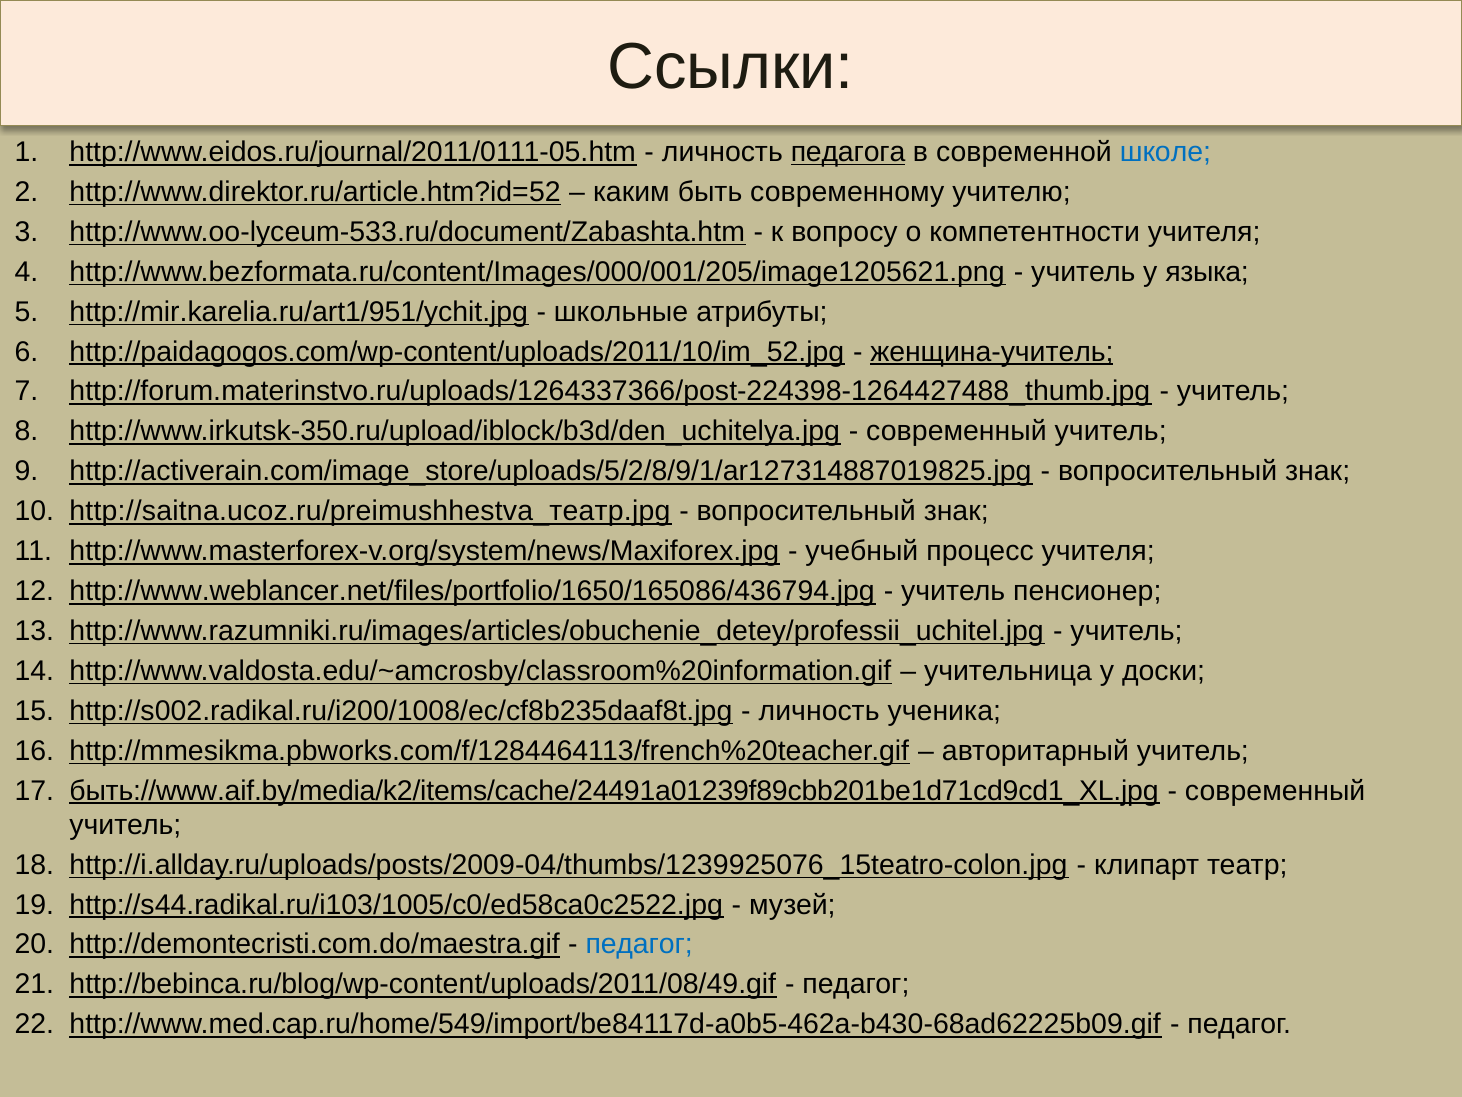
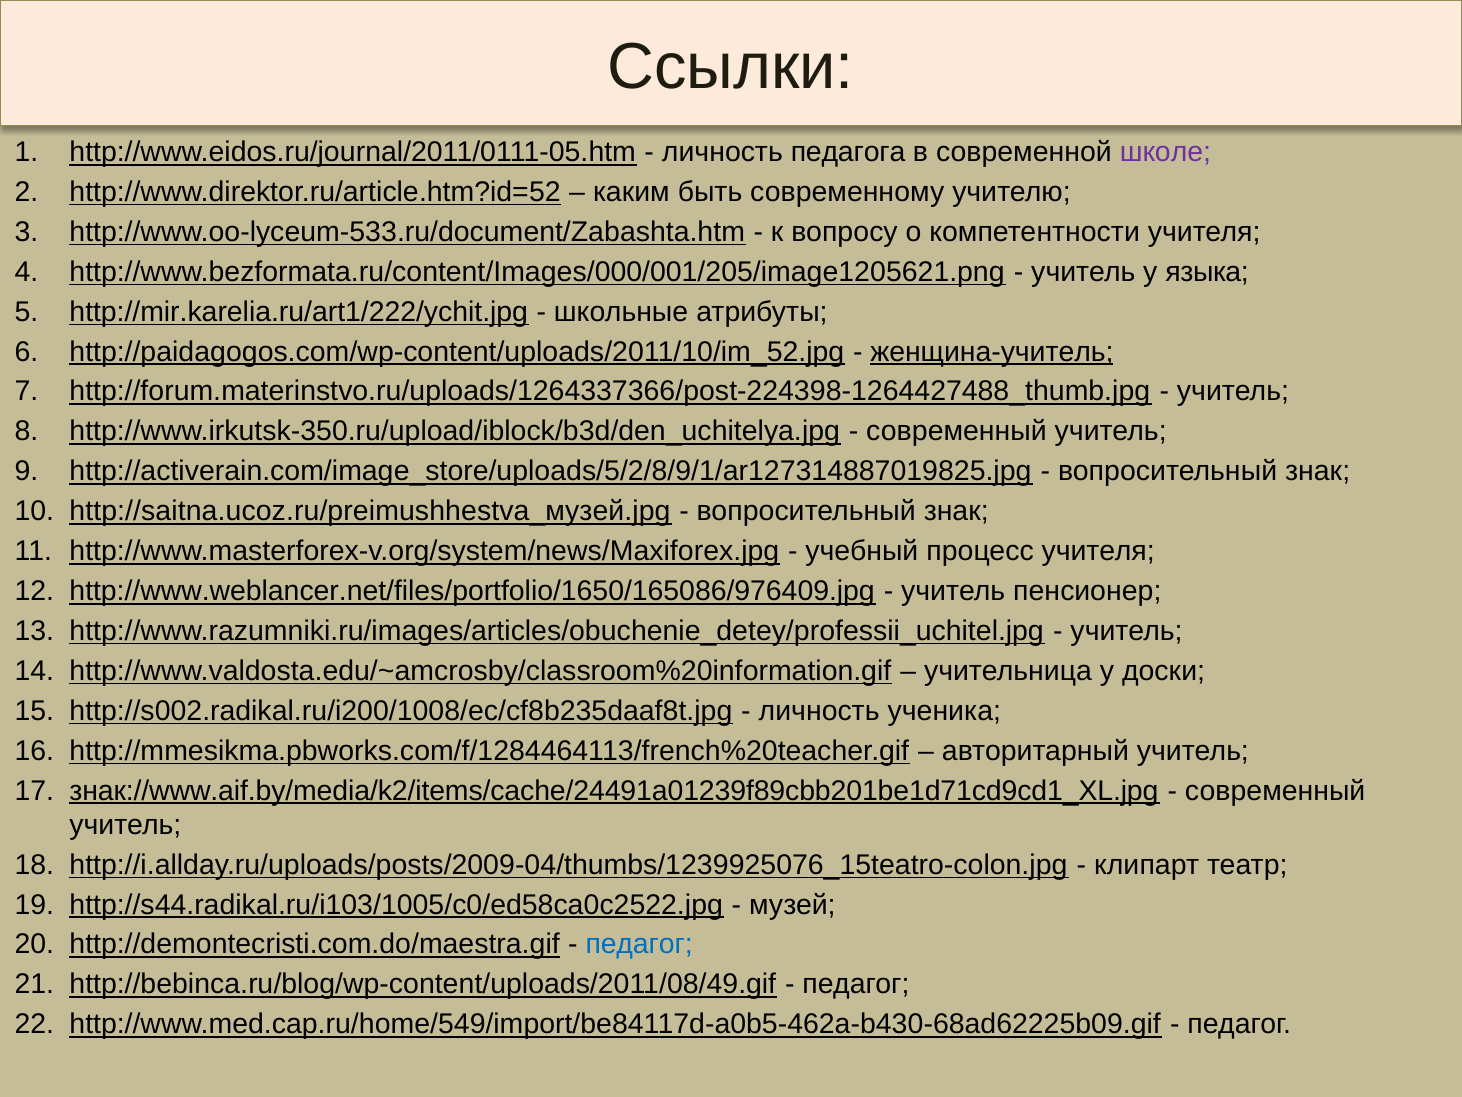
педагога underline: present -> none (848, 152)
школе colour: blue -> purple (1165, 152)
http://mir.karelia.ru/art1/951/ychit.jpg: http://mir.karelia.ru/art1/951/ychit.jpg -> http://mir.karelia.ru/art1/222/ychit.jpg (299, 312)
http://saitna.ucoz.ru/preimushhestva_театр.jpg: http://saitna.ucoz.ru/preimushhestva_театр.jpg -> http://saitna.ucoz.ru/preimushhestva_музей.jpg (370, 511)
http://www.weblancer.net/files/portfolio/1650/165086/436794.jpg: http://www.weblancer.net/files/portfolio/1650/165086/436794.jpg -> http://www.weblancer.net/files/portfolio/1650/165086/976409.jpg (472, 591)
быть://www.aif.by/media/k2/items/cache/24491a01239f89cbb201be1d71cd9cd1_XL.jpg: быть://www.aif.by/media/k2/items/cache/24491a01239f89cbb201be1d71cd9cd1_XL.jpg -> знак://www.aif.by/media/k2/items/cache/24491a01239f89cbb201be1d71cd9cd1_XL.jpg (614, 790)
